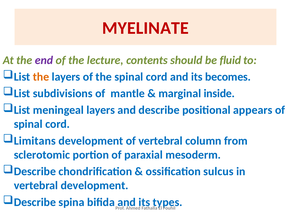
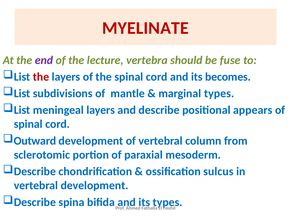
contents: contents -> vertebra (147, 60)
fluid: fluid -> fuse (230, 60)
the colour: orange -> red (41, 77)
marginal inside: inside -> types (219, 94)
Limitans: Limitans -> Outward (35, 141)
